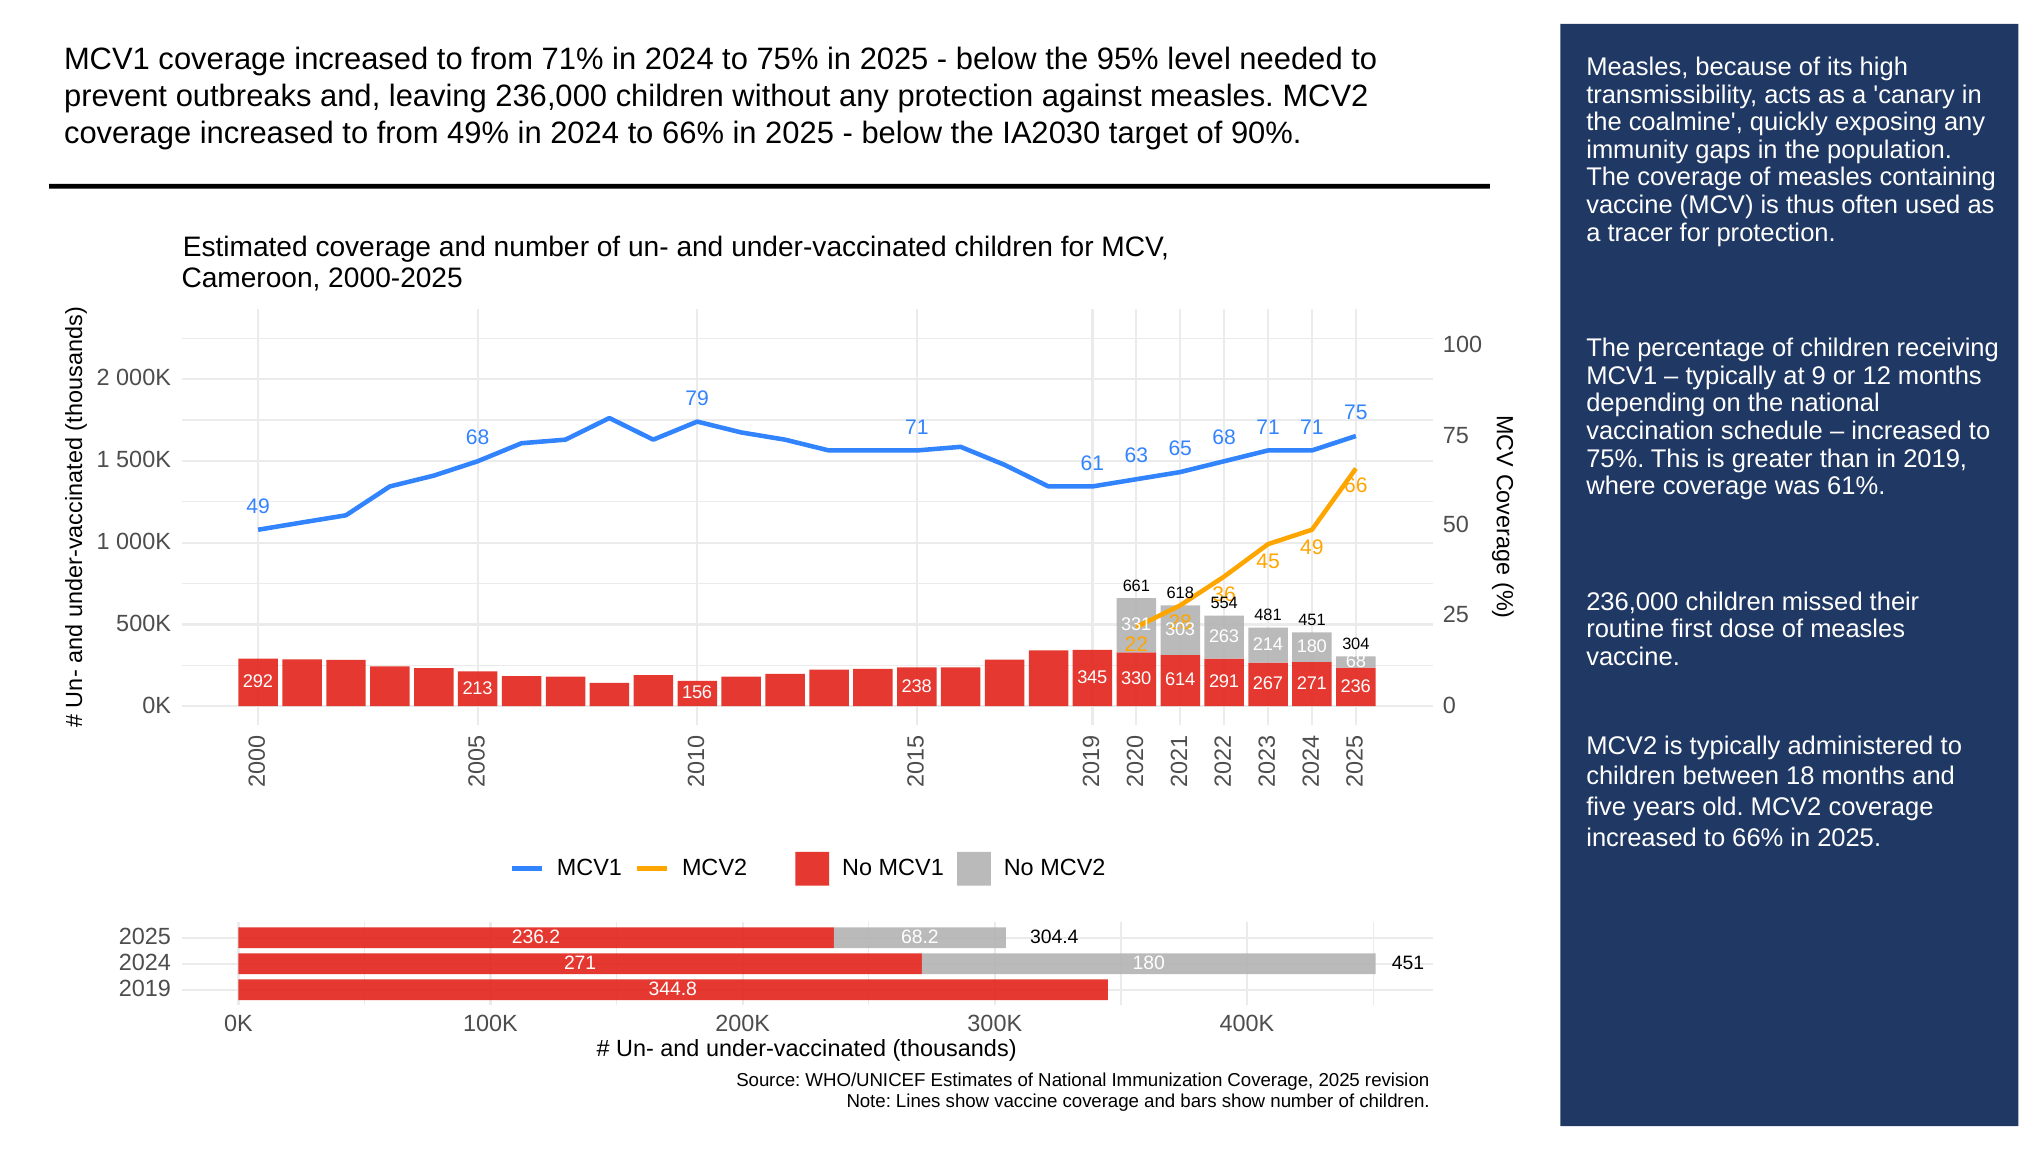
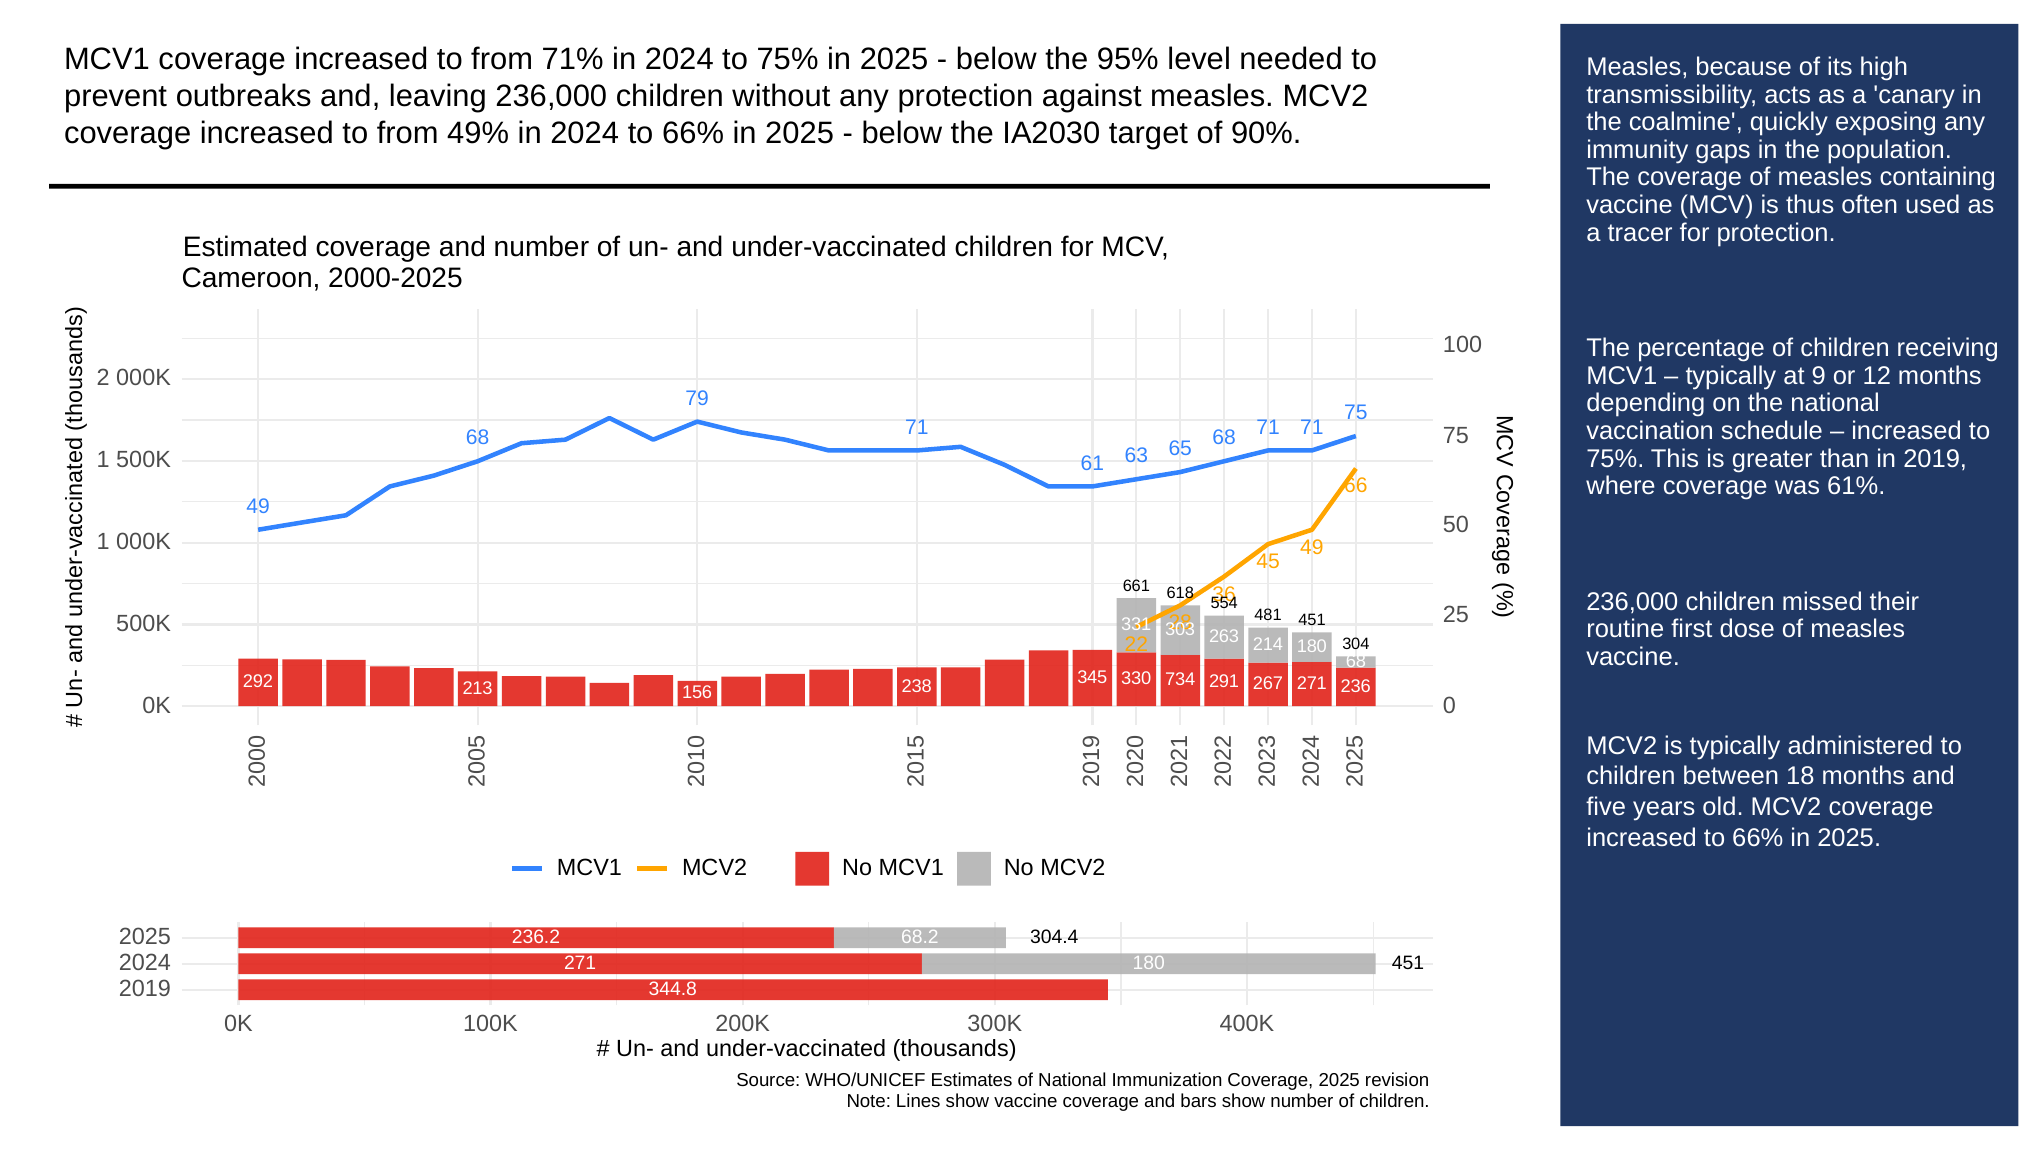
614: 614 -> 734 (1180, 680)
